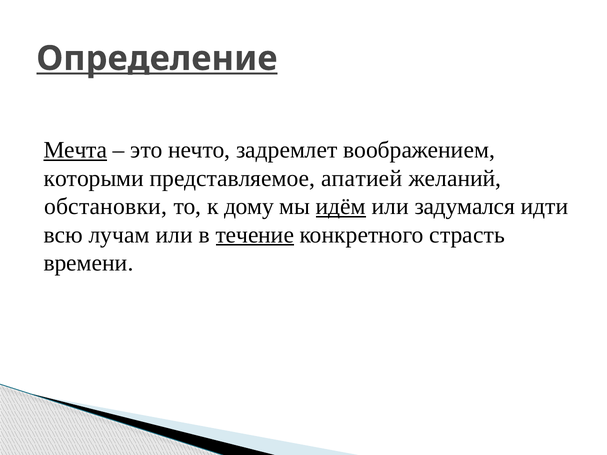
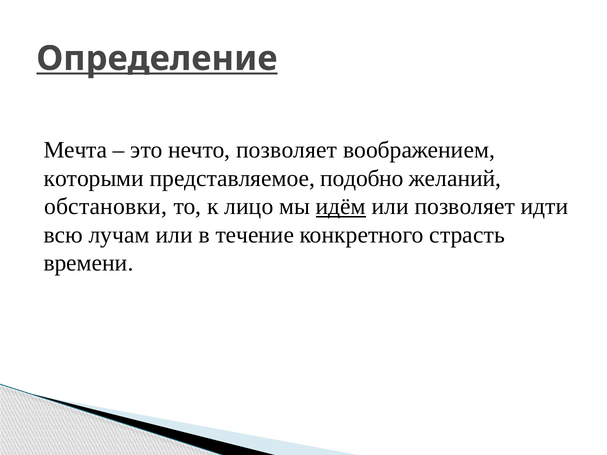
Мечта underline: present -> none (75, 150)
нечто задремлет: задремлет -> позволяет (287, 150)
апатией: апатией -> подобно (362, 178)
дому: дому -> лицо (249, 207)
или задумался: задумался -> позволяет (465, 207)
течение underline: present -> none (255, 235)
